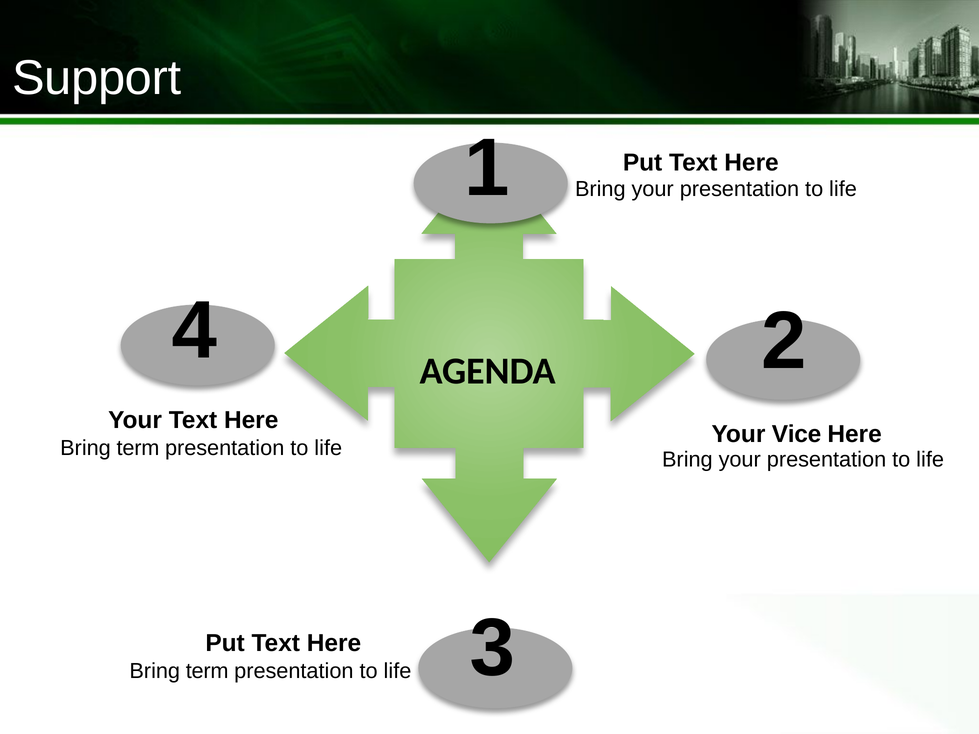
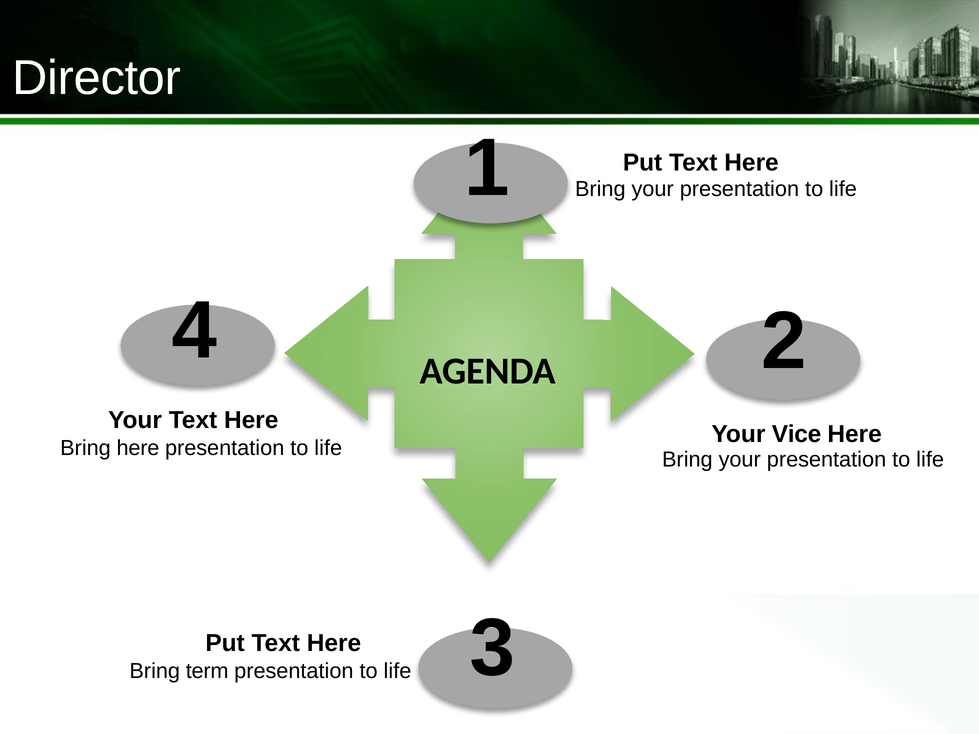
Support: Support -> Director (97, 78)
term: term -> here (138, 448)
